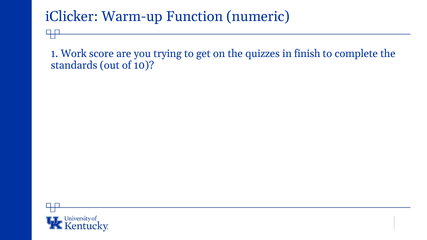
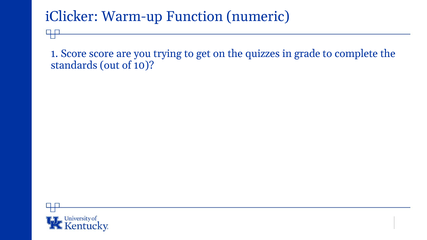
1 Work: Work -> Score (74, 54)
finish: finish -> grade (307, 54)
